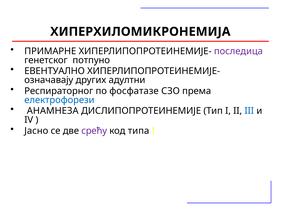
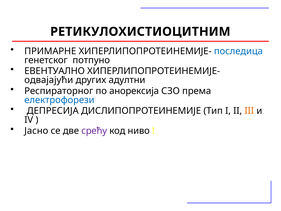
ХИПЕРХИЛОМИКРОНЕМИЈА: ХИПЕРХИЛОМИКРОНЕМИЈА -> РЕТИКУЛОХИСТИОЦИТНИМ (140, 32)
последица colour: purple -> blue (238, 51)
означавају: означавају -> одвајајући (49, 80)
фосфатазе: фосфатазе -> анорексија (134, 91)
АНАМНЕЗА: АНАМНЕЗА -> ДЕПРЕСИЈА (53, 111)
III colour: blue -> orange (249, 111)
типа: типа -> ниво (139, 131)
